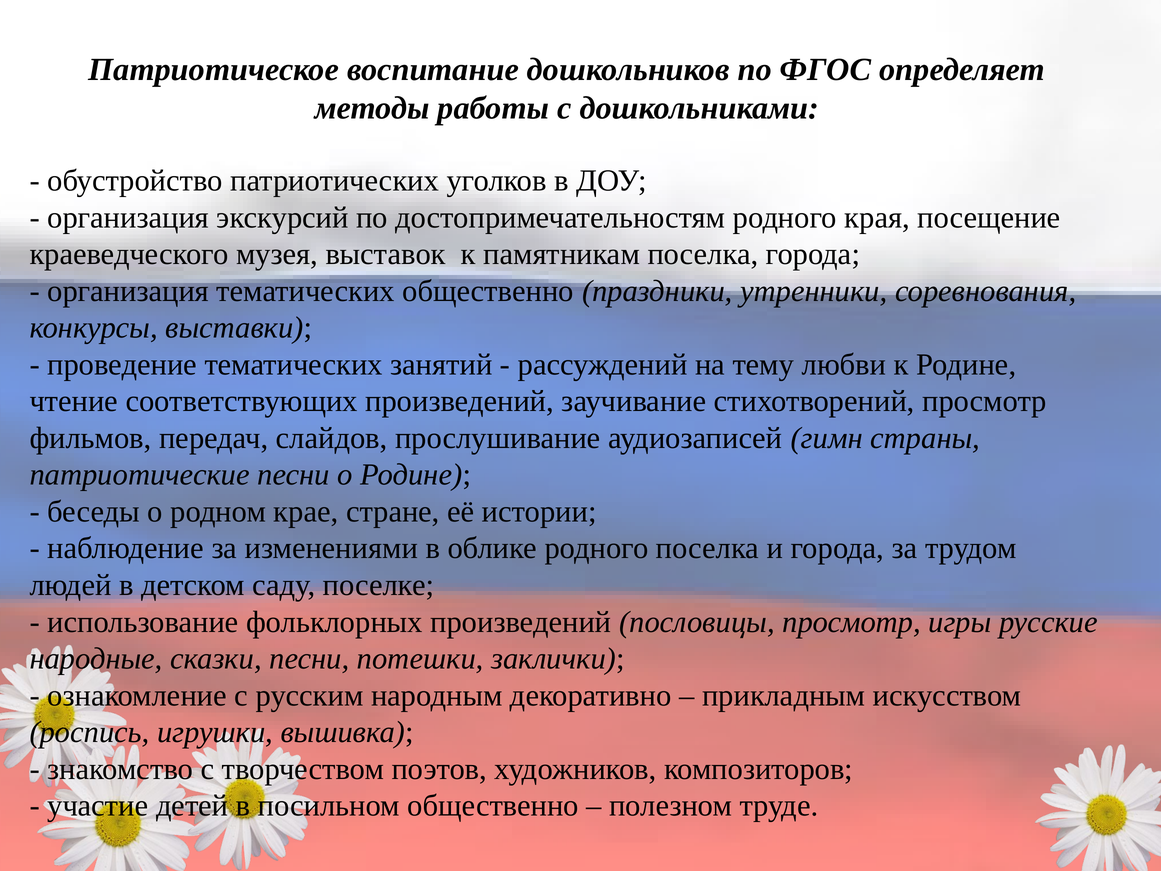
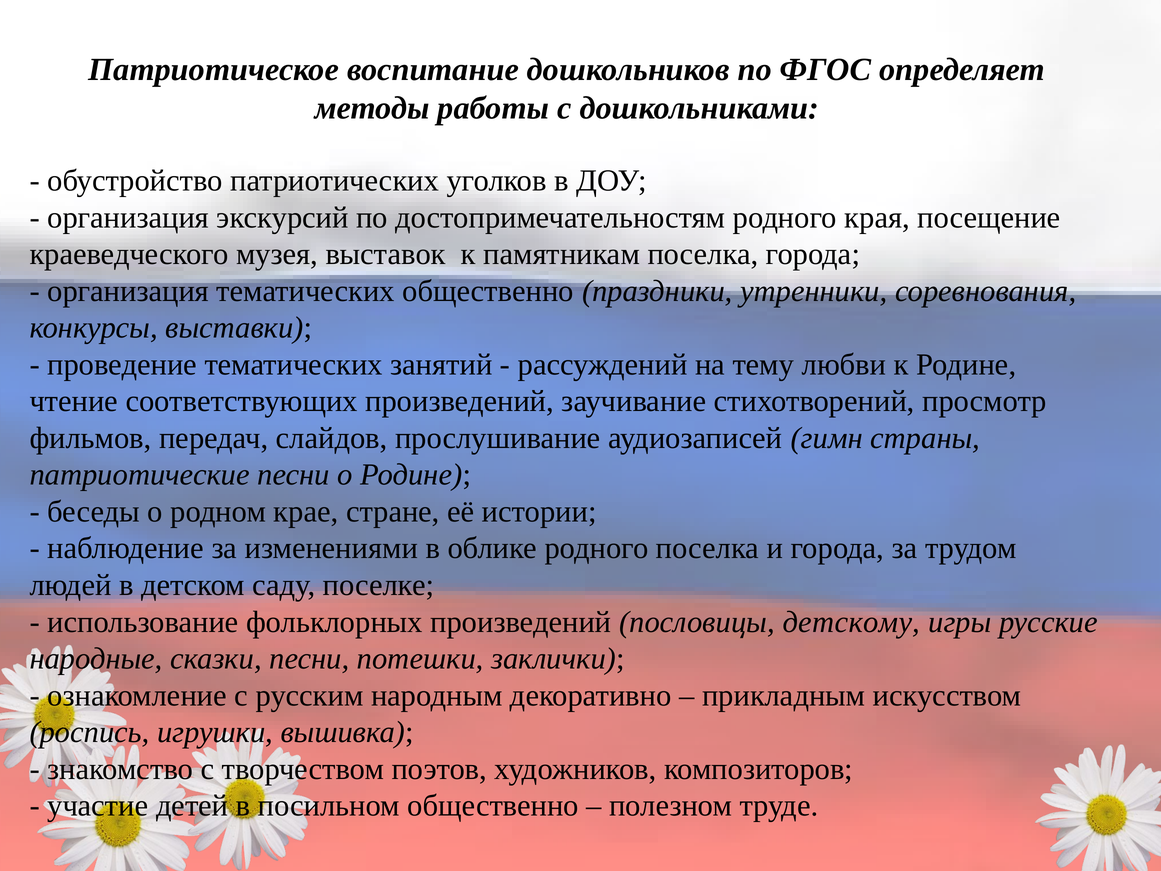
пословицы просмотр: просмотр -> детскому (851, 622)
